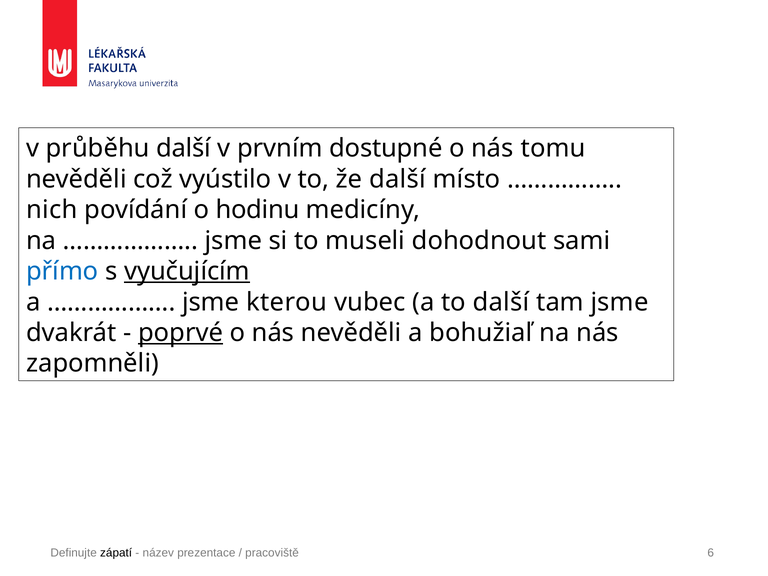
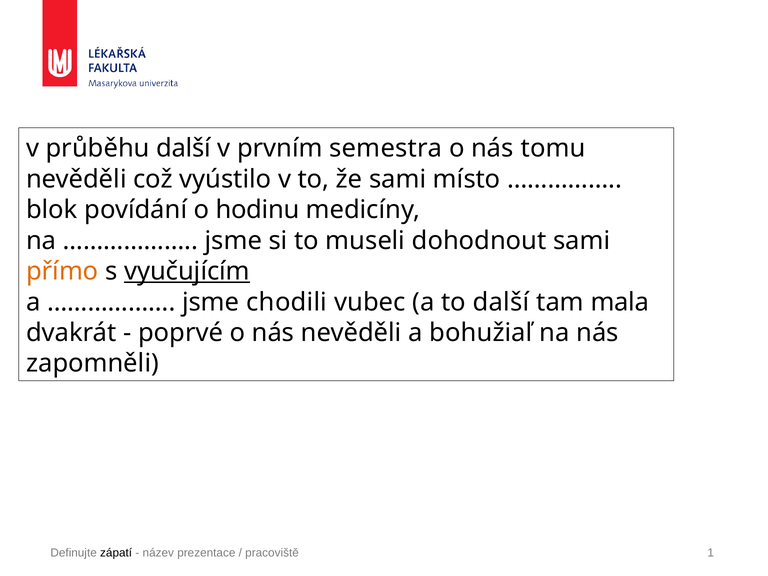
dostupné: dostupné -> semestra (386, 149)
že další: další -> sami (398, 179)
nich: nich -> blok (52, 210)
přímo colour: blue -> orange (62, 271)
kterou: kterou -> chodili (287, 302)
tam jsme: jsme -> mala (620, 302)
poprvé underline: present -> none (181, 333)
6: 6 -> 1 (711, 553)
